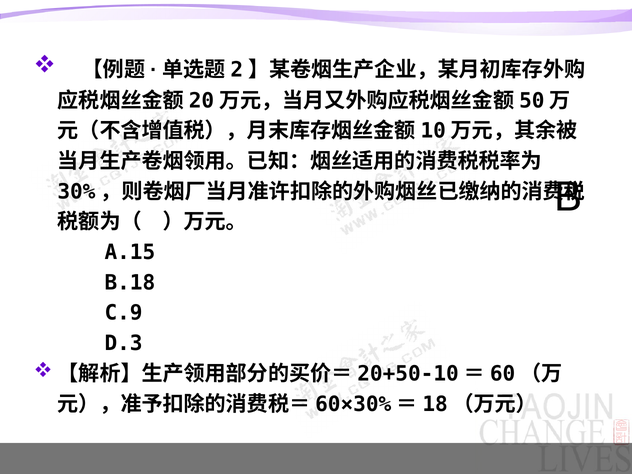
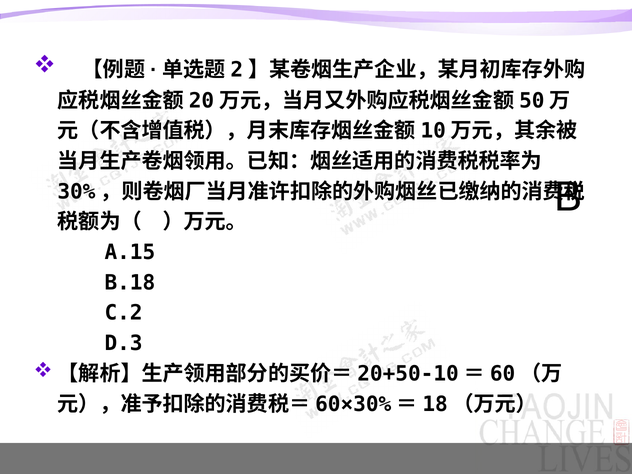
C.9: C.9 -> C.2 (124, 313)
